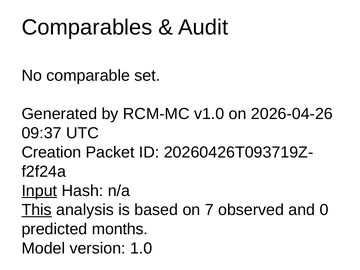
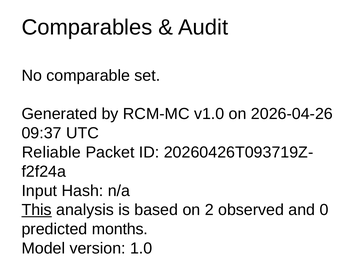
Creation: Creation -> Reliable (51, 152)
Input underline: present -> none (39, 191)
7: 7 -> 2 (209, 210)
